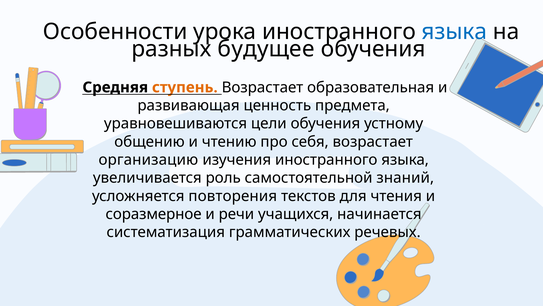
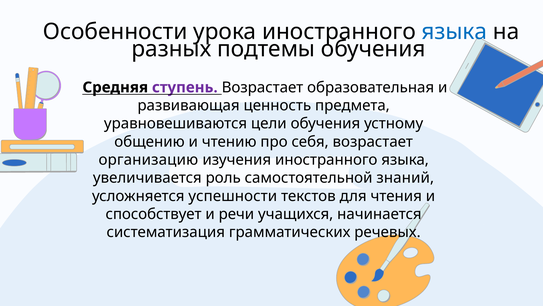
будущее: будущее -> подтемы (266, 49)
ступень colour: orange -> purple (185, 87)
повторения: повторения -> успешности (233, 196)
соразмерное: соразмерное -> способствует (154, 214)
